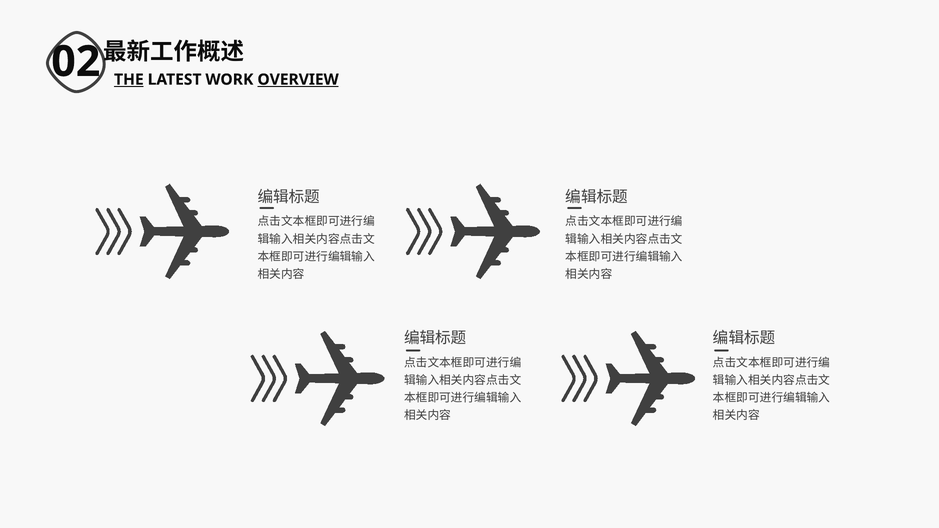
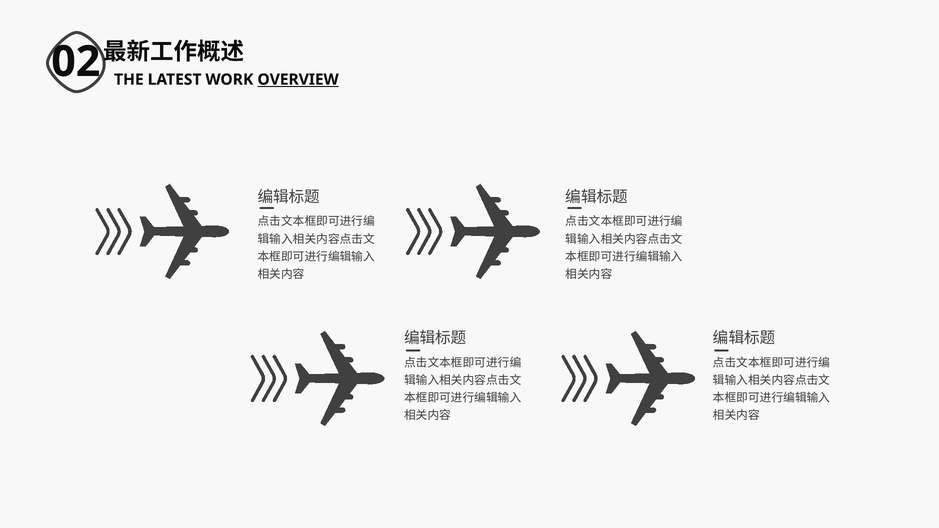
THE underline: present -> none (129, 80)
